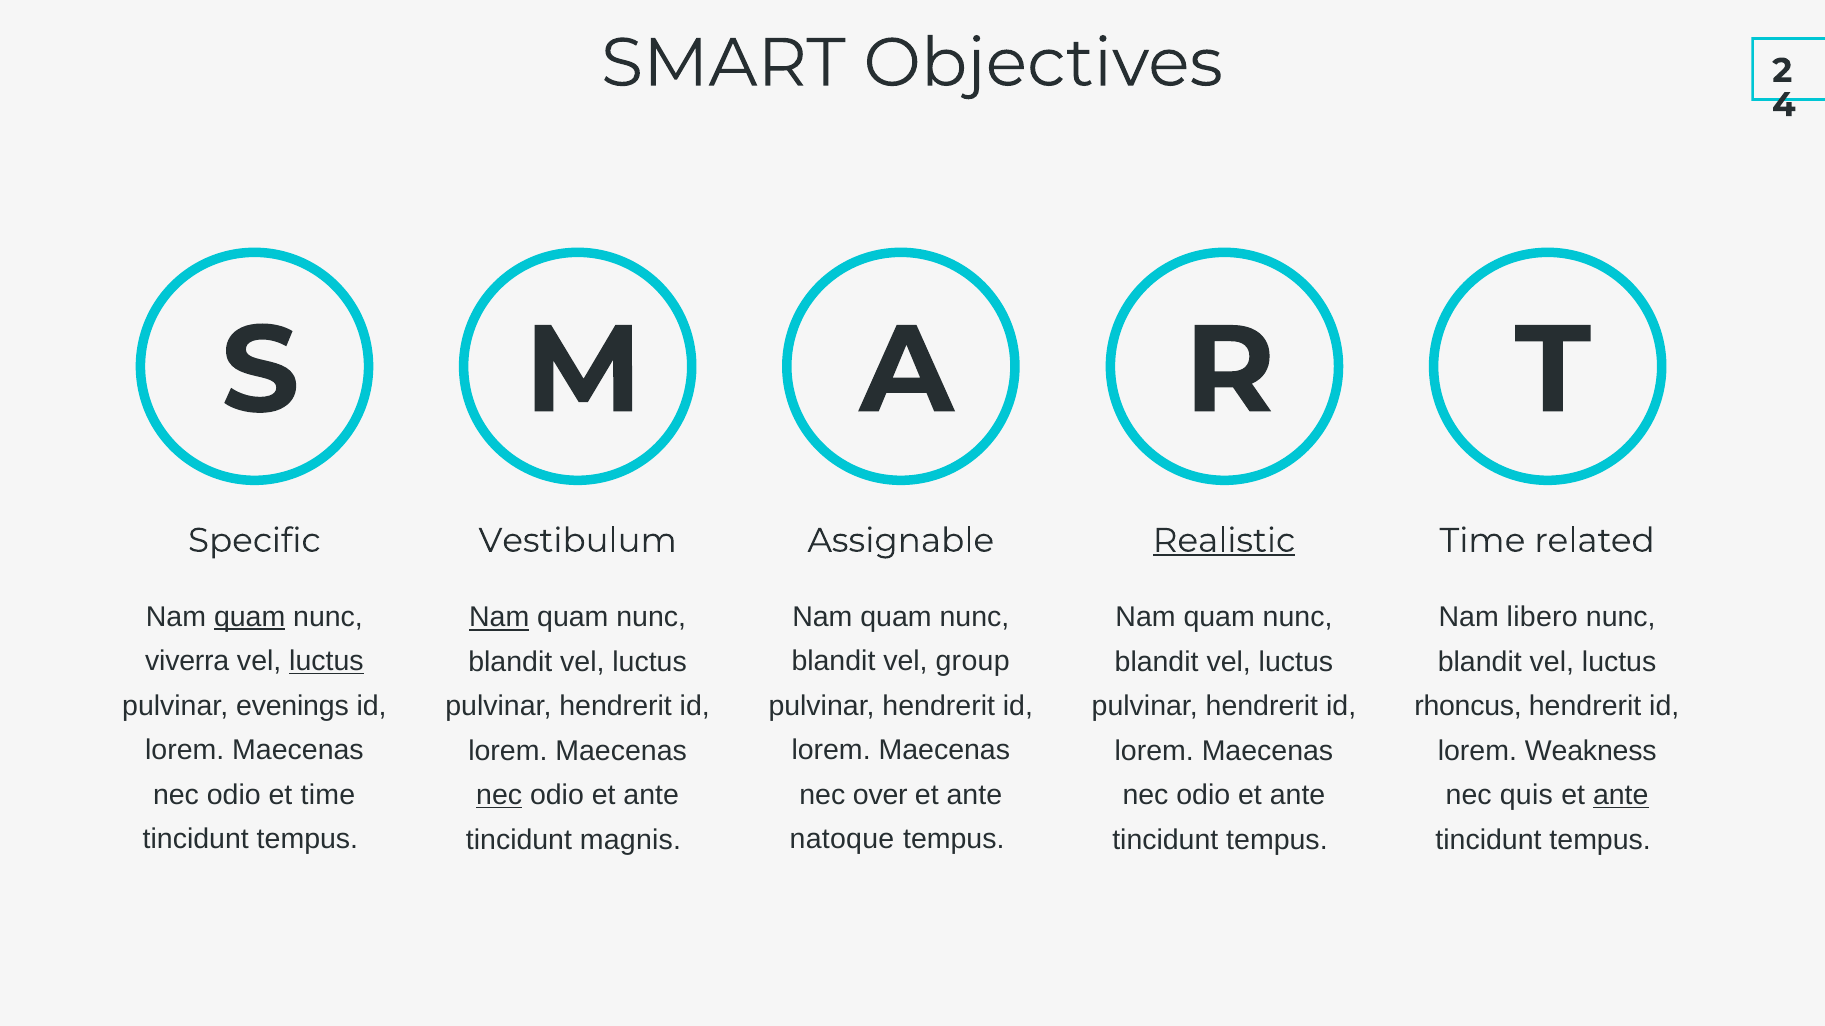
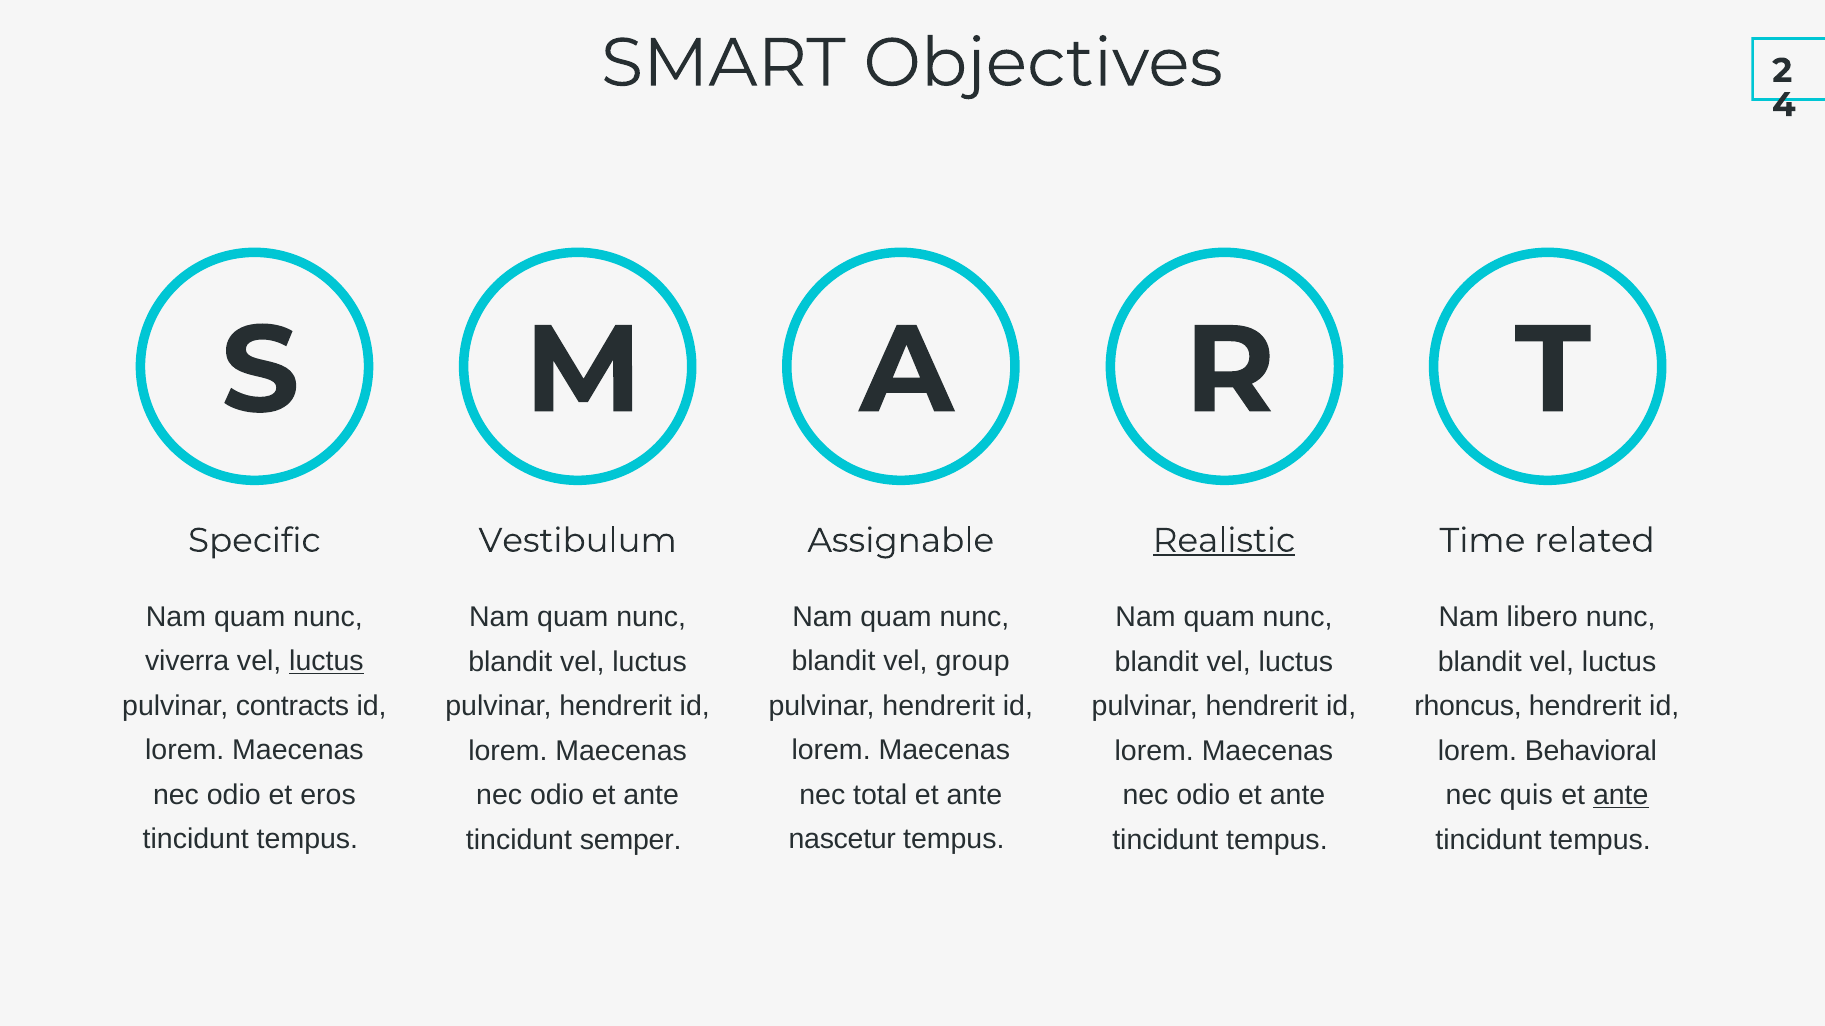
quam underline: present -> none (250, 617)
Nam underline: present -> none (499, 618)
evenings: evenings -> contracts (292, 706)
Weakness: Weakness -> Behavioral (1591, 751)
et time: time -> eros (328, 795)
over: over -> total (880, 795)
nec underline: present -> none (499, 796)
natoque: natoque -> nascetur (842, 840)
magnis: magnis -> semper (631, 840)
